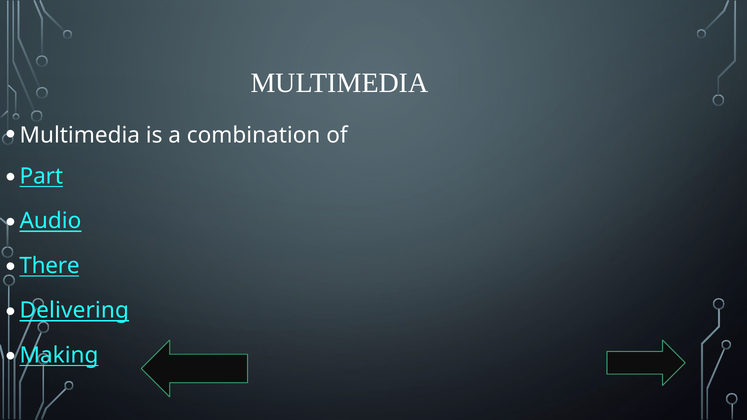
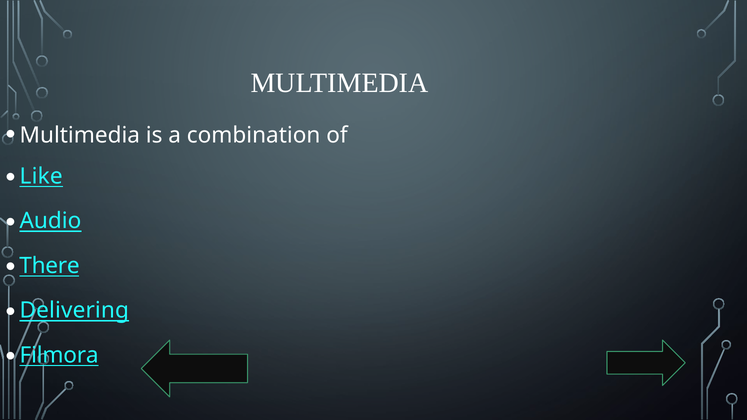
Part: Part -> Like (41, 176)
Making: Making -> Filmora (59, 355)
